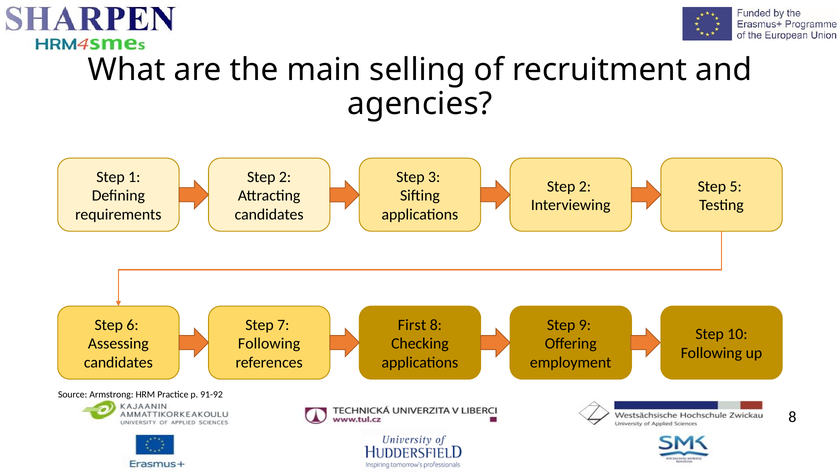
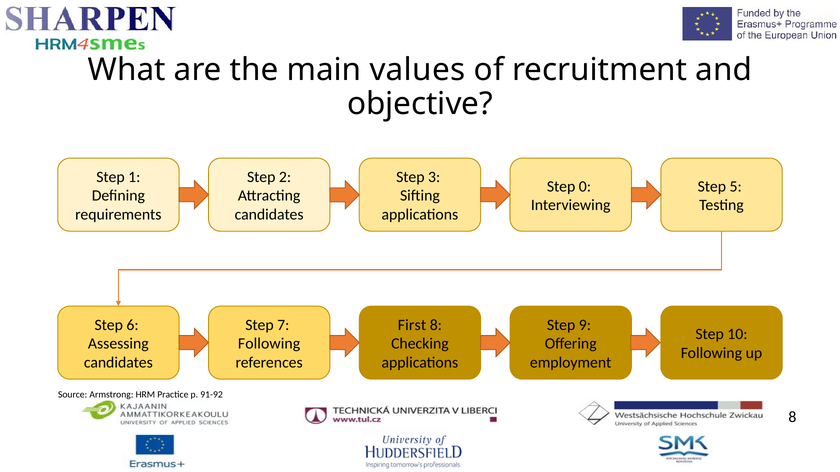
selling: selling -> values (417, 70)
agencies: agencies -> objective (420, 104)
2: 2 -> 0 (585, 187)
